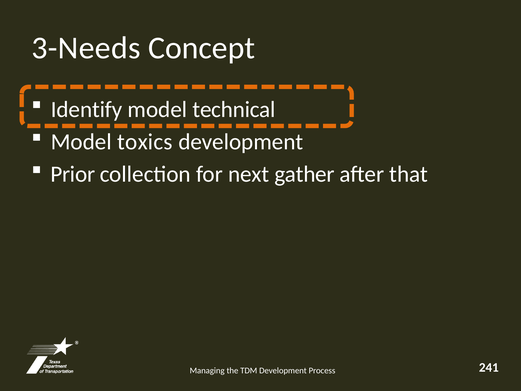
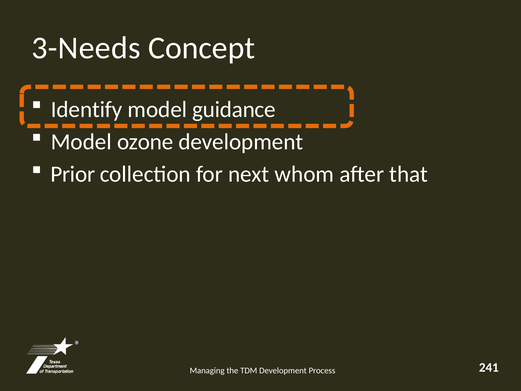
technical: technical -> guidance (234, 109)
toxics: toxics -> ozone (145, 142)
gather: gather -> whom (304, 174)
